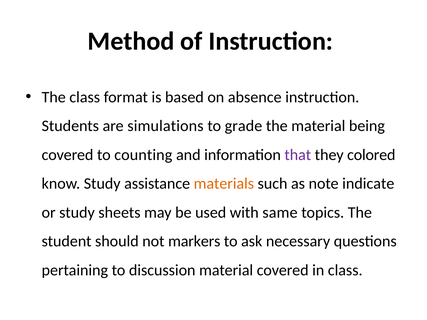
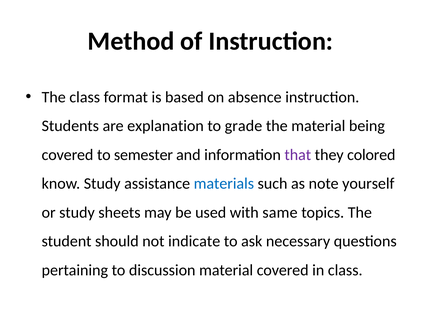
simulations: simulations -> explanation (166, 126)
counting: counting -> semester (143, 155)
materials colour: orange -> blue (224, 184)
indicate: indicate -> yourself (368, 184)
markers: markers -> indicate (194, 241)
